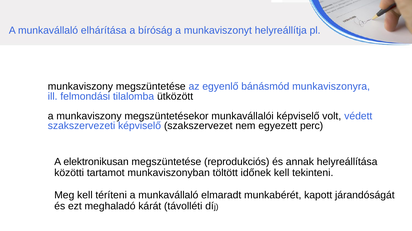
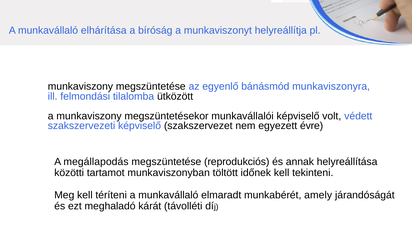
perc: perc -> évre (312, 126)
elektronikusan: elektronikusan -> megállapodás (96, 162)
kapott: kapott -> amely (318, 196)
